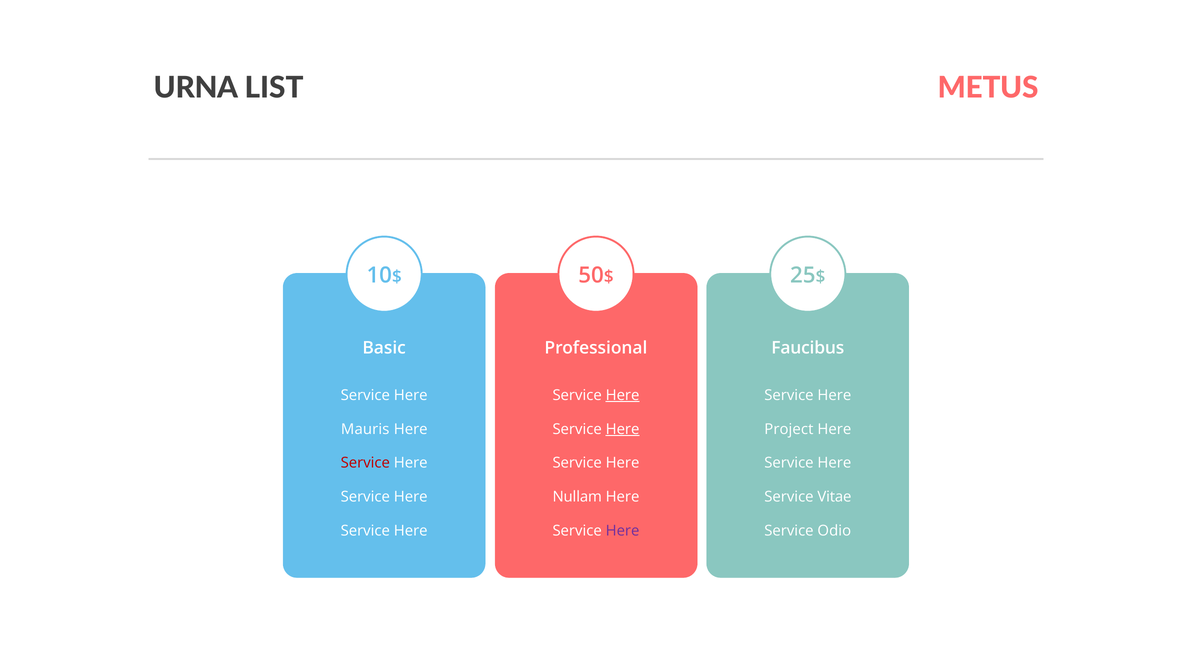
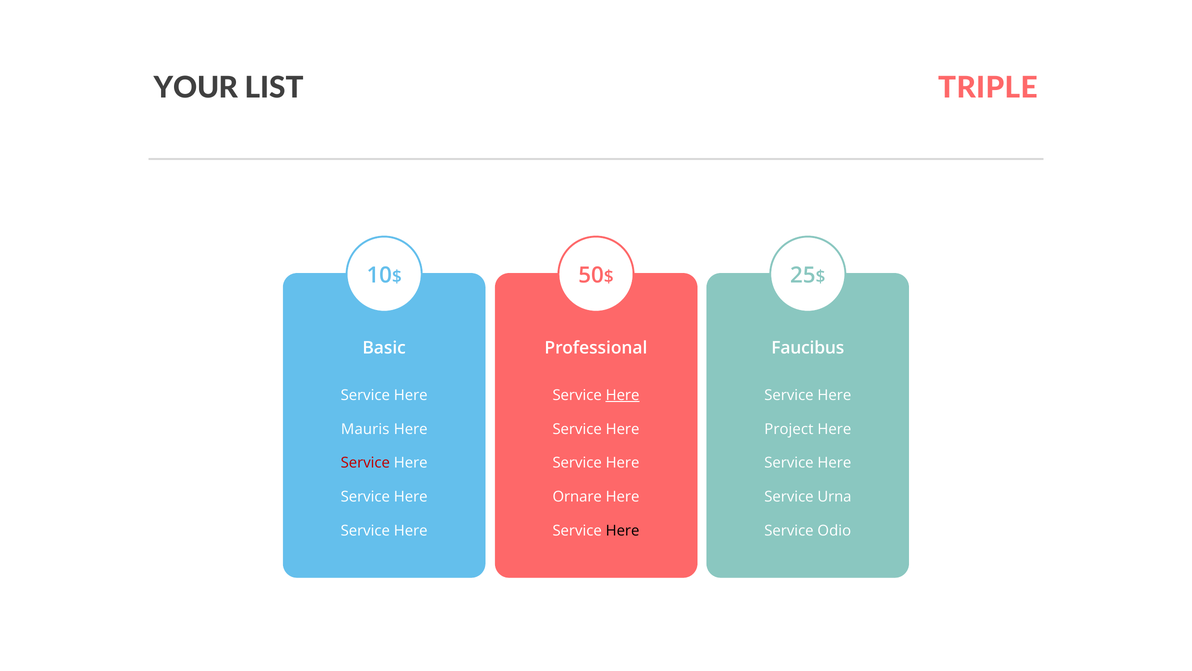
URNA: URNA -> YOUR (196, 88)
METUS: METUS -> TRIPLE (988, 88)
Here underline: present -> none (623, 429)
Nullam: Nullam -> Ornare (577, 497)
Vitae: Vitae -> Urna (834, 497)
Here colour: purple -> black (623, 531)
